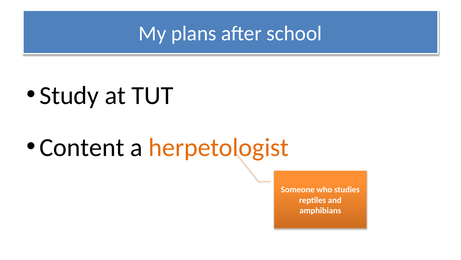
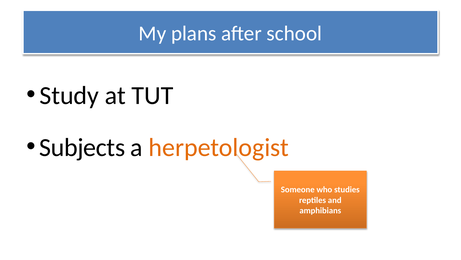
Content: Content -> Subjects (82, 147)
